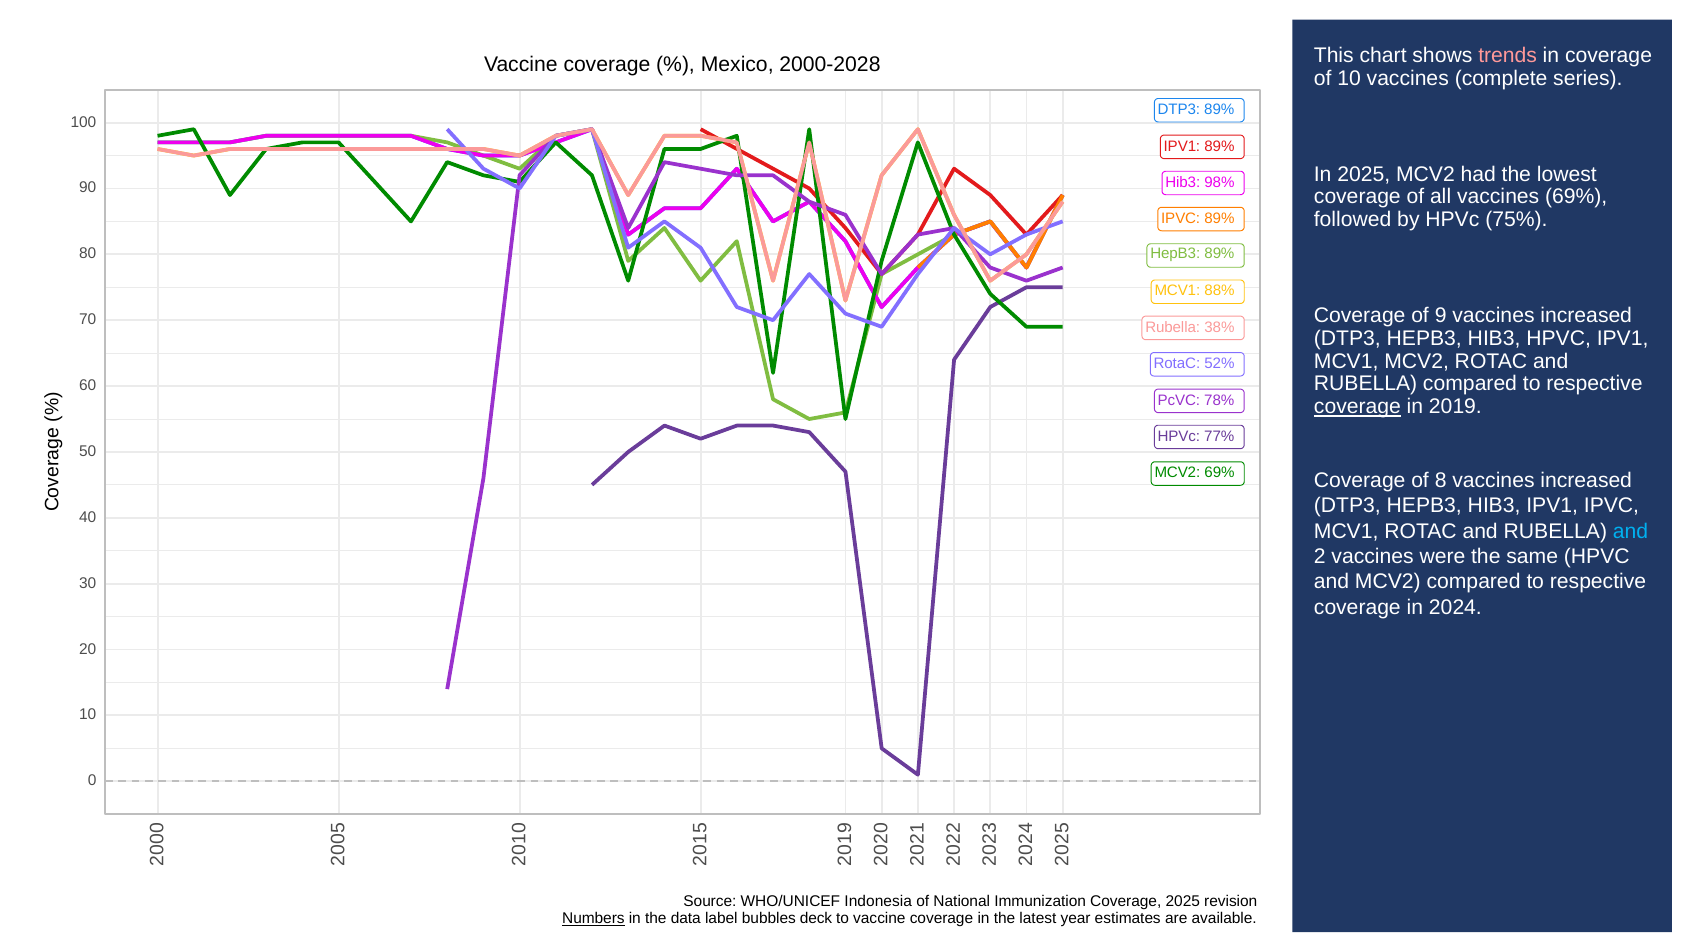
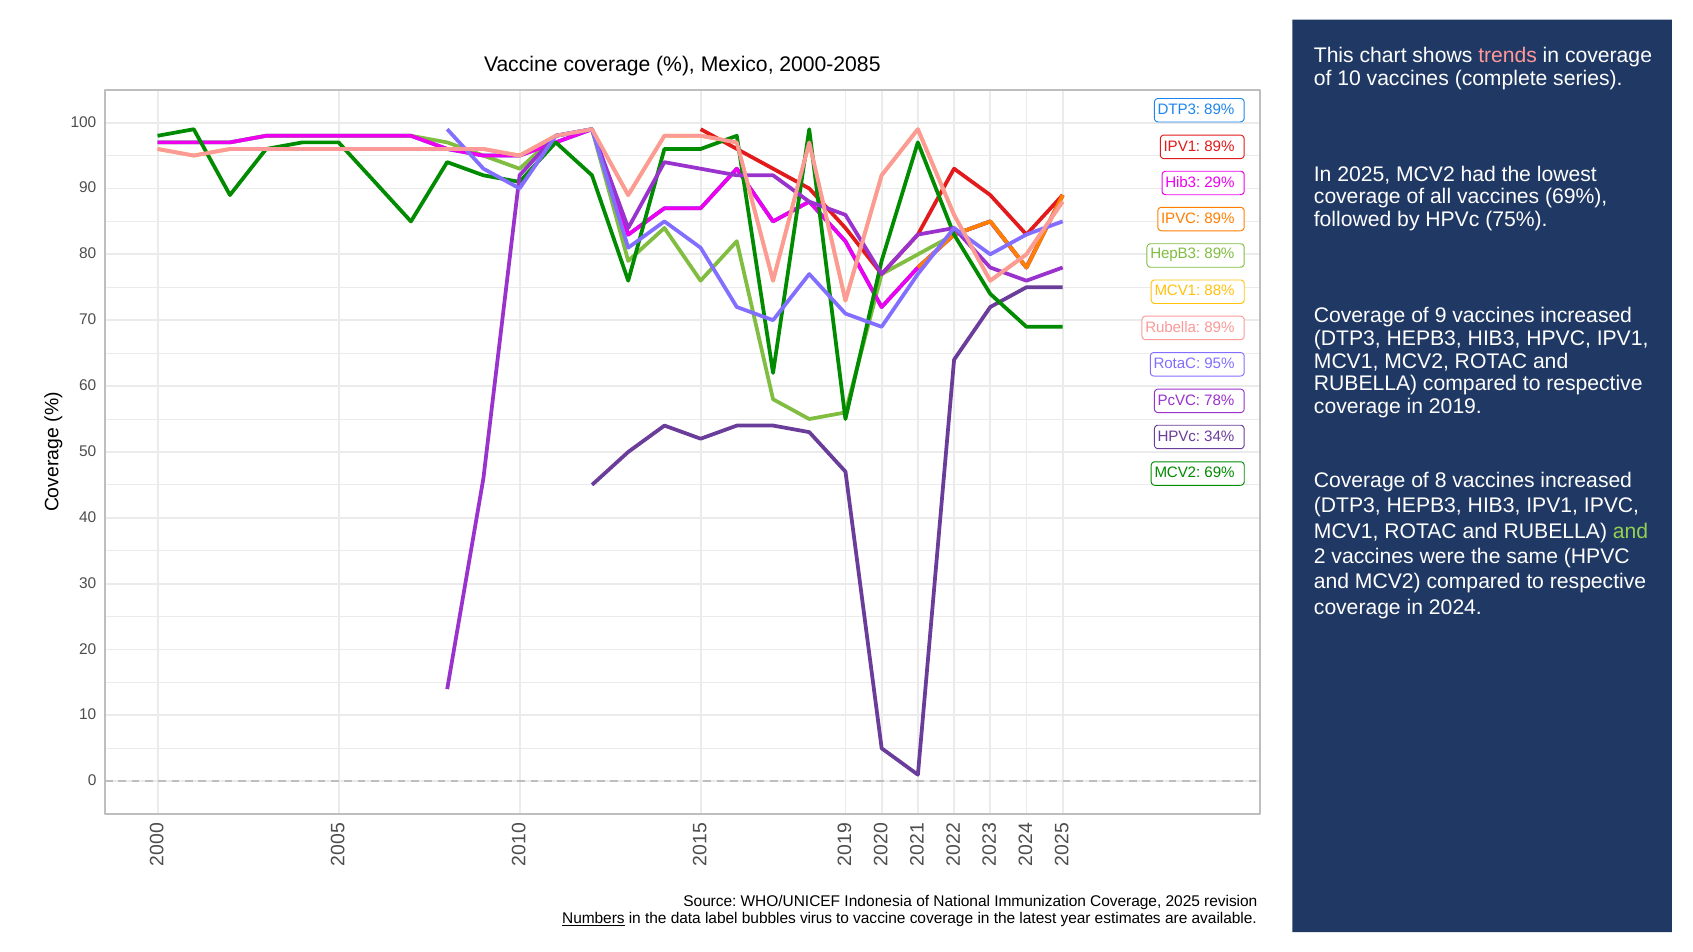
2000-2028: 2000-2028 -> 2000-2085 (830, 65)
98%: 98% -> 29% (1219, 182)
Rubella 38%: 38% -> 89% (1219, 327)
52%: 52% -> 95% (1219, 364)
coverage underline: present -> none (1357, 407)
77%: 77% -> 34% (1219, 436)
and colour: light blue -> light green (1631, 531)
deck: deck -> virus (816, 919)
